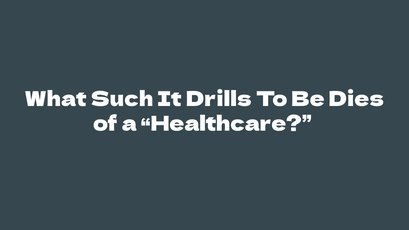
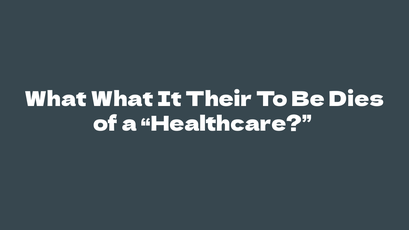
What Such: Such -> What (122, 100)
Drills: Drills -> Their (219, 100)
